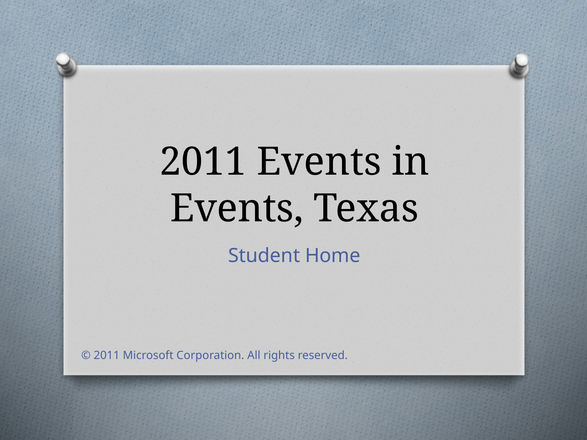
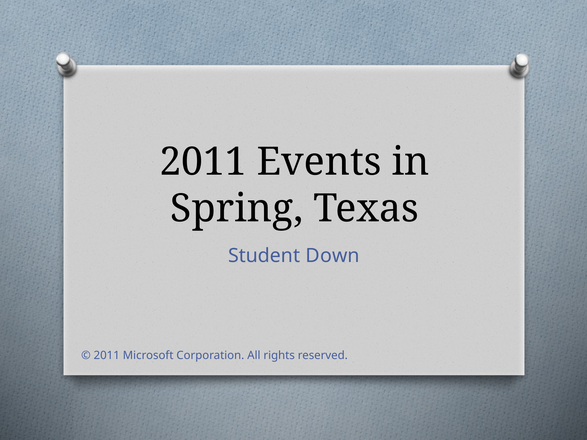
Events: Events -> Spring (237, 209)
Home: Home -> Down (333, 256)
